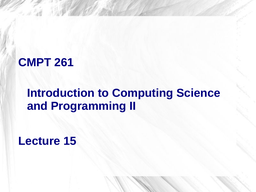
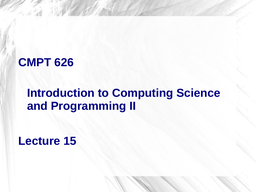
261: 261 -> 626 (64, 63)
